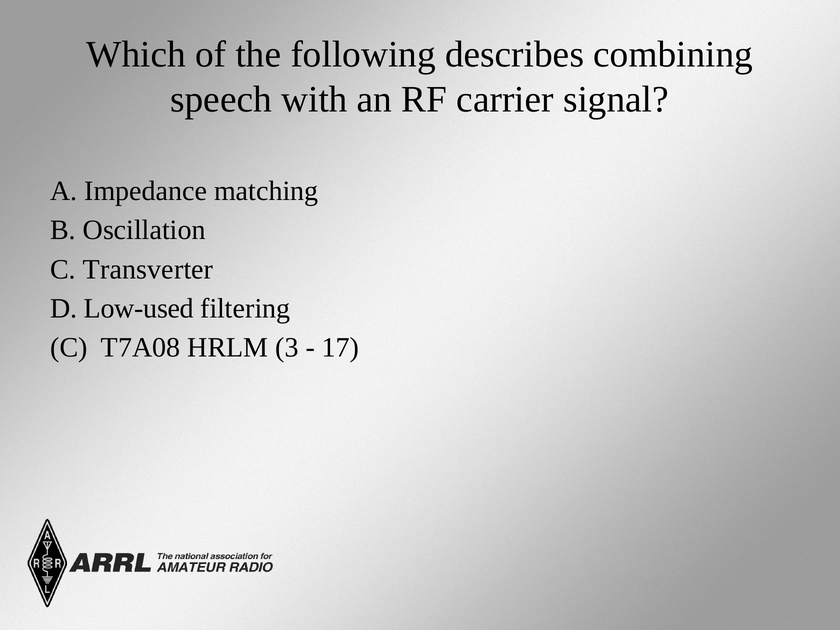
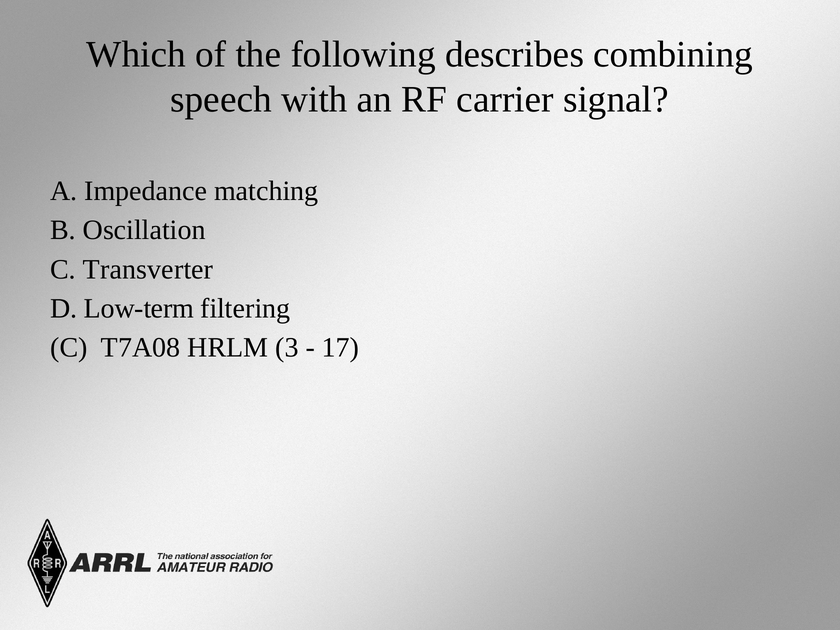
Low-used: Low-used -> Low-term (139, 308)
